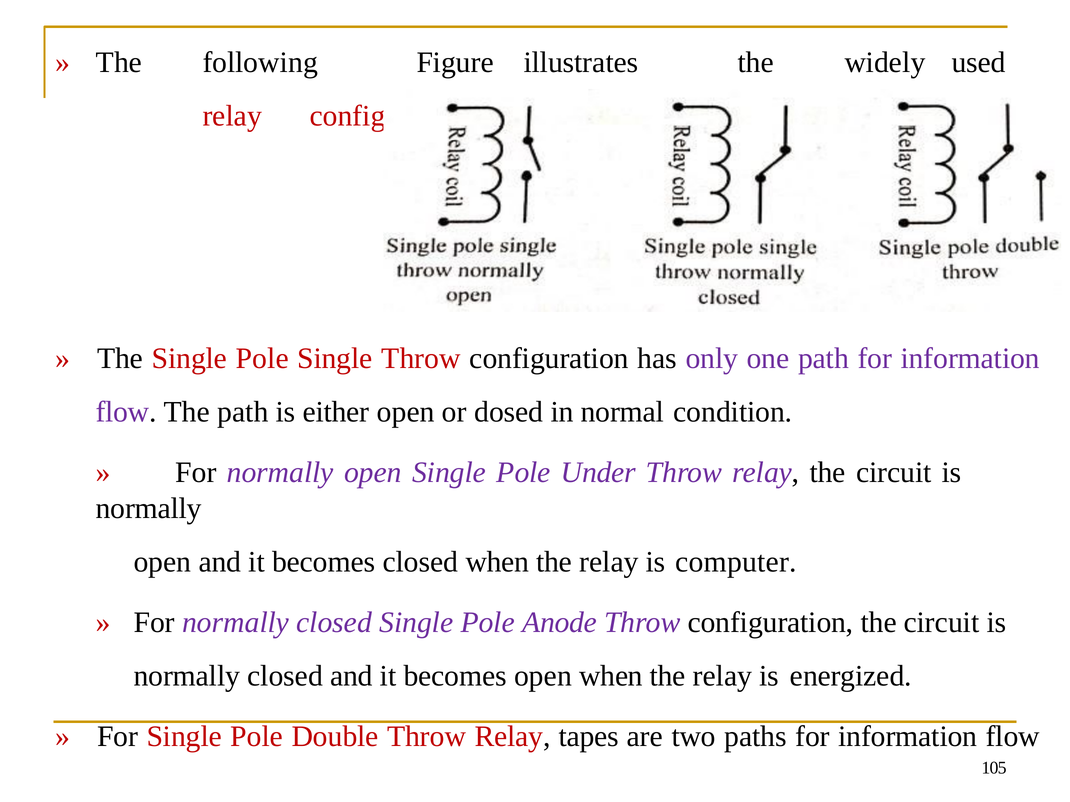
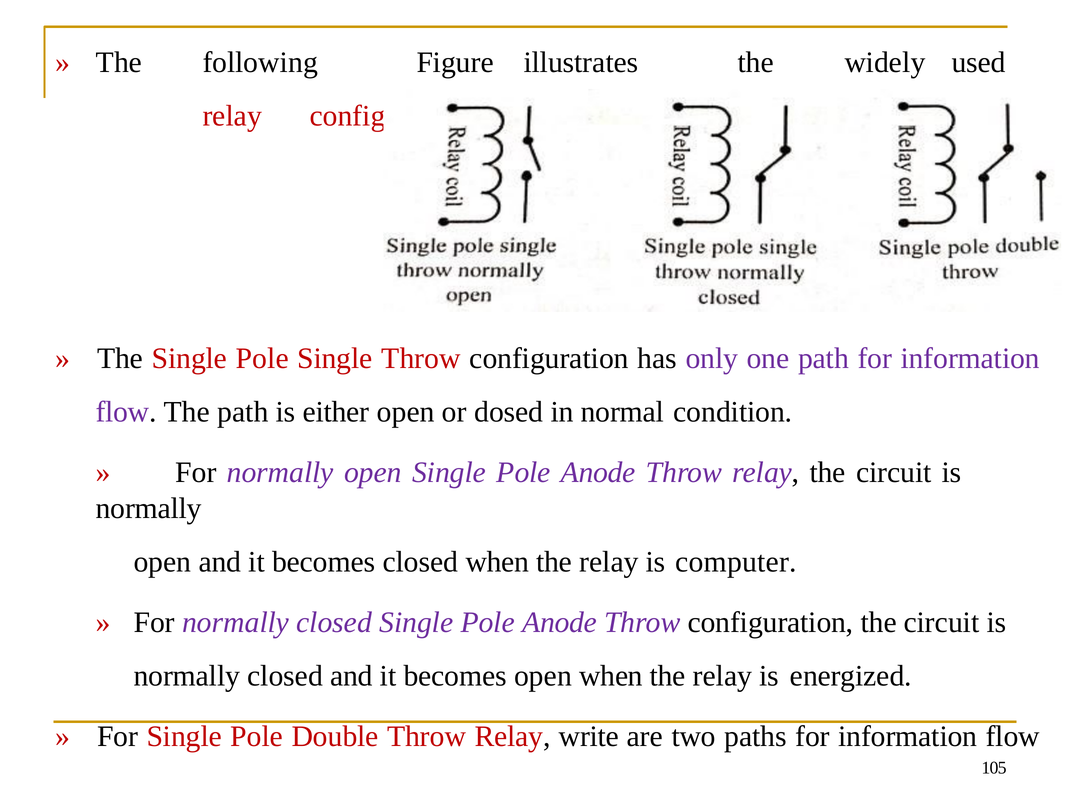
open Single Pole Under: Under -> Anode (598, 473)
tapes: tapes -> write (589, 737)
